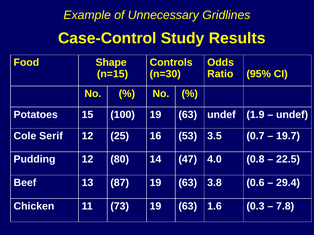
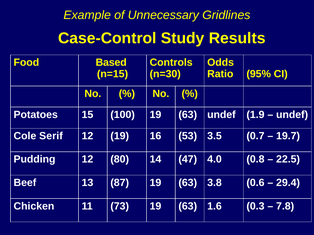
Shape: Shape -> Based (111, 63)
12 25: 25 -> 19 (120, 136)
